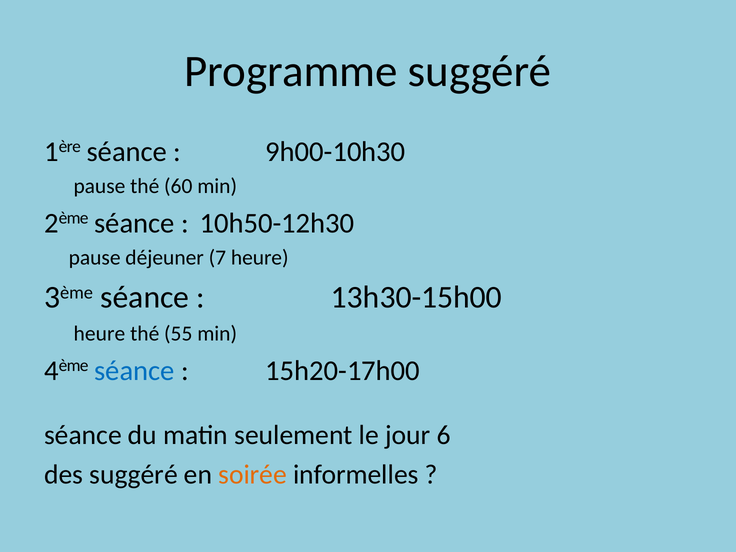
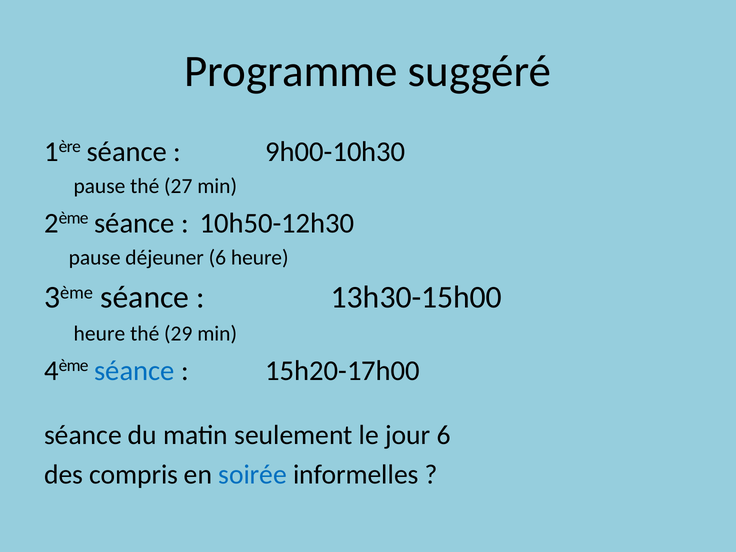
60: 60 -> 27 (178, 186)
déjeuner 7: 7 -> 6 (217, 258)
55: 55 -> 29 (178, 334)
des suggéré: suggéré -> compris (134, 475)
soirée colour: orange -> blue (253, 475)
